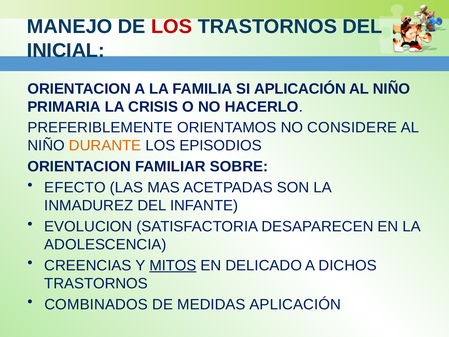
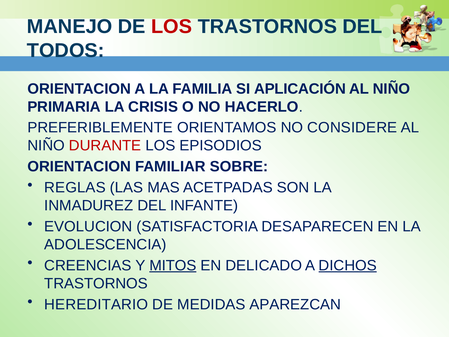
INICIAL: INICIAL -> TODOS (66, 50)
DURANTE colour: orange -> red (105, 146)
EFECTO: EFECTO -> REGLAS (75, 187)
DICHOS underline: none -> present (348, 265)
COMBINADOS: COMBINADOS -> HEREDITARIO (96, 304)
MEDIDAS APLICACIÓN: APLICACIÓN -> APAREZCAN (295, 304)
